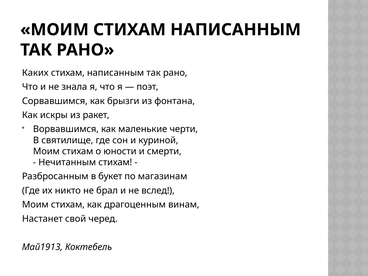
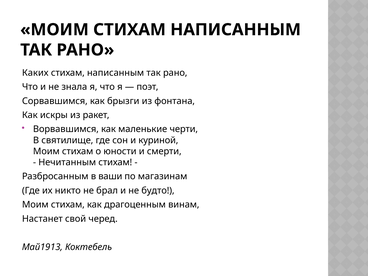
букет: букет -> ваши (110, 176)
вслед: вслед -> будто (158, 191)
